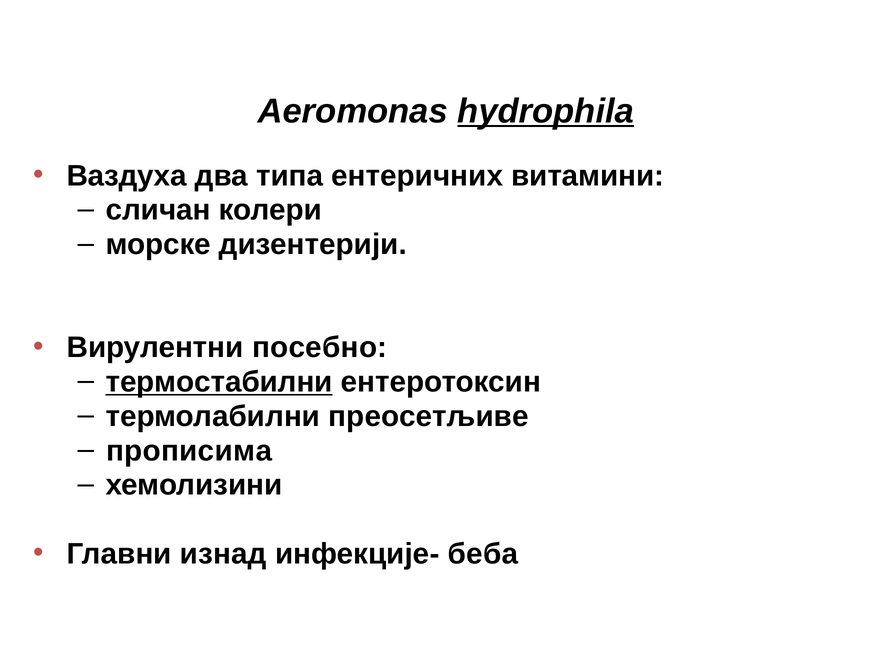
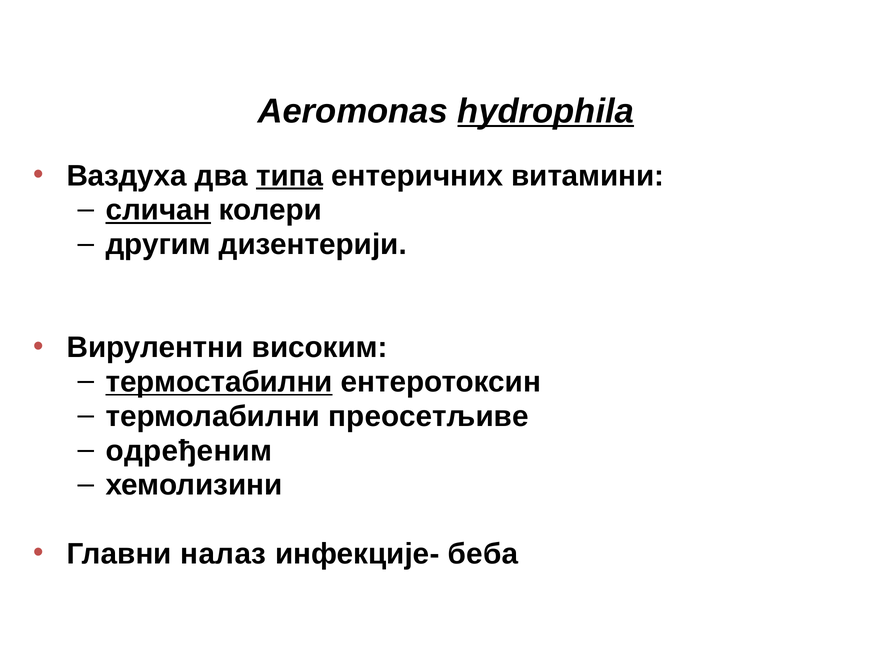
типа underline: none -> present (290, 176)
сличан underline: none -> present (158, 210)
морске: морске -> другим (158, 245)
посебно: посебно -> високим (320, 348)
прописима: прописима -> одређеним (189, 451)
изнад: изнад -> налаз (223, 554)
